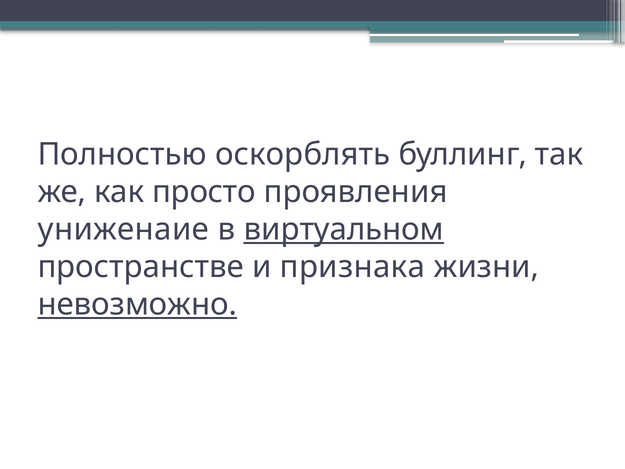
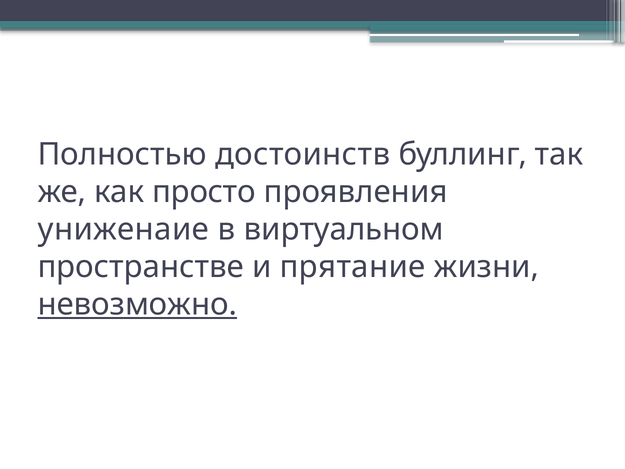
оскорблять: оскорблять -> достоинств (303, 154)
виртуальном underline: present -> none (344, 229)
признака: признака -> прятание (353, 267)
